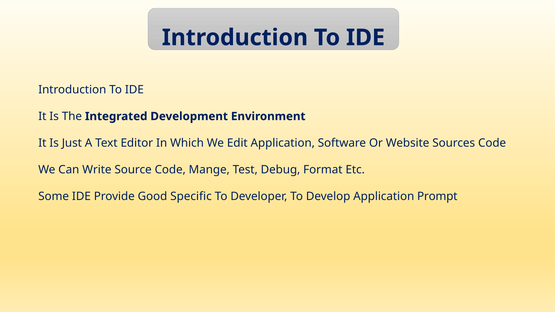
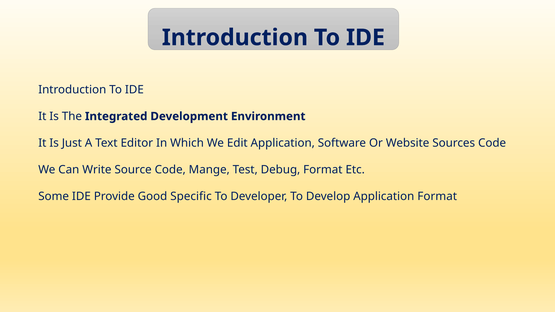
Application Prompt: Prompt -> Format (437, 196)
